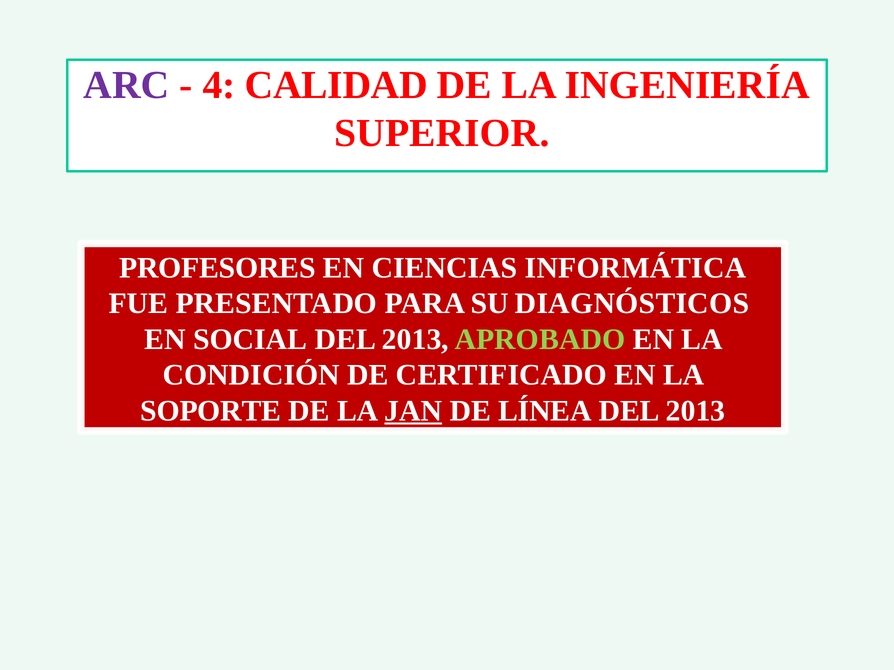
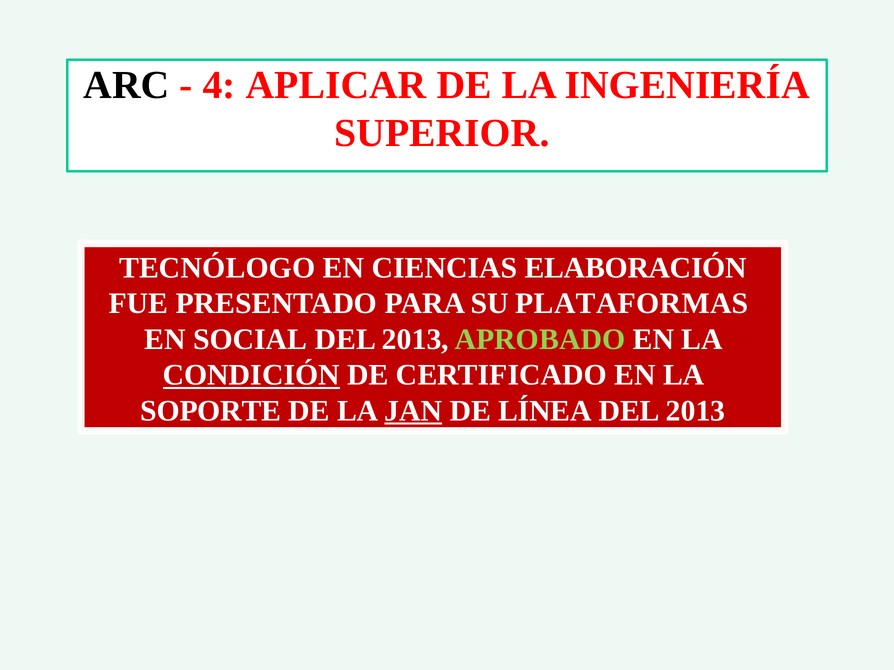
ARC colour: purple -> black (126, 85)
CALIDAD: CALIDAD -> APLICAR (336, 85)
PROFESORES: PROFESORES -> TECNÓLOGO (217, 268)
INFORMÁTICA: INFORMÁTICA -> ELABORACIÓN (636, 268)
DIAGNÓSTICOS: DIAGNÓSTICOS -> PLATAFORMAS (632, 304)
CONDICIÓN underline: none -> present (251, 375)
